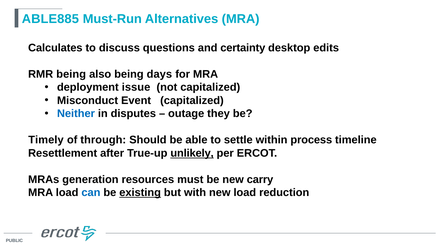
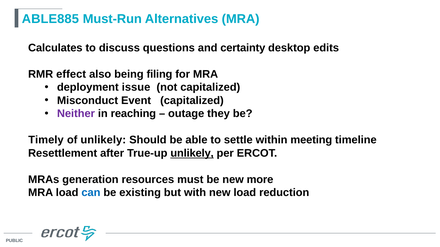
RMR being: being -> effect (71, 74)
days: days -> filing (159, 74)
Neither colour: blue -> purple (76, 114)
disputes: disputes -> reaching (133, 114)
of through: through -> unlikely (103, 140)
process: process -> meeting (311, 140)
carry: carry -> more (260, 180)
existing underline: present -> none (140, 193)
